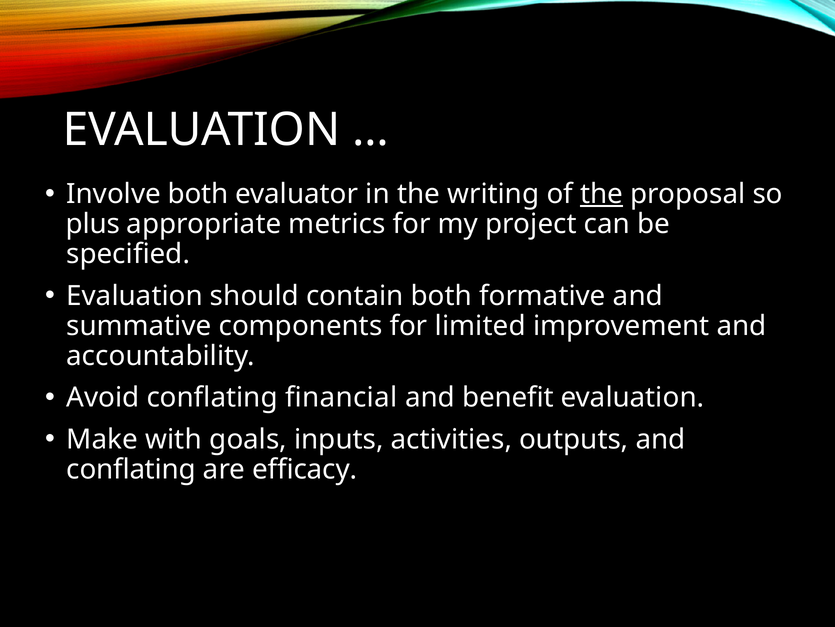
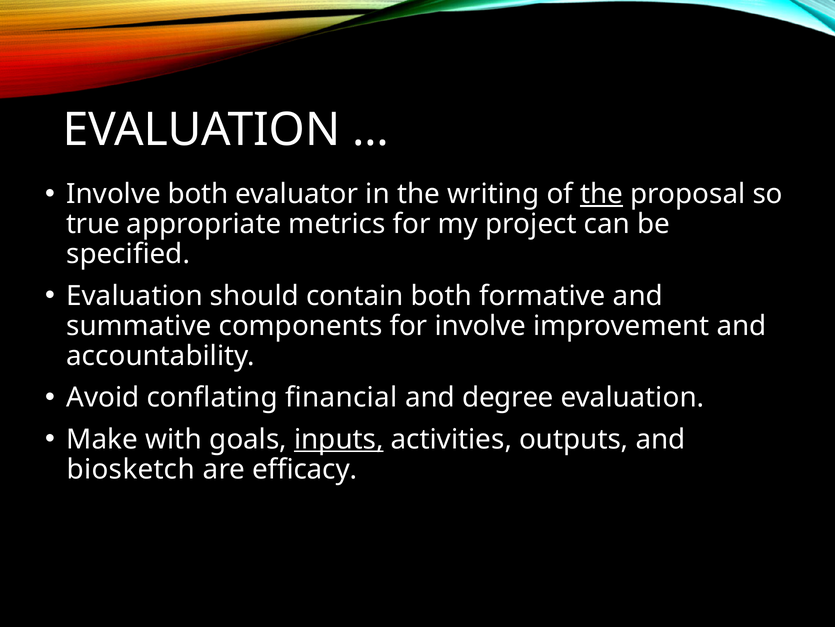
plus: plus -> true (93, 224)
for limited: limited -> involve (480, 326)
benefit: benefit -> degree (508, 397)
inputs underline: none -> present (339, 439)
conflating: conflating -> biosketch (131, 469)
